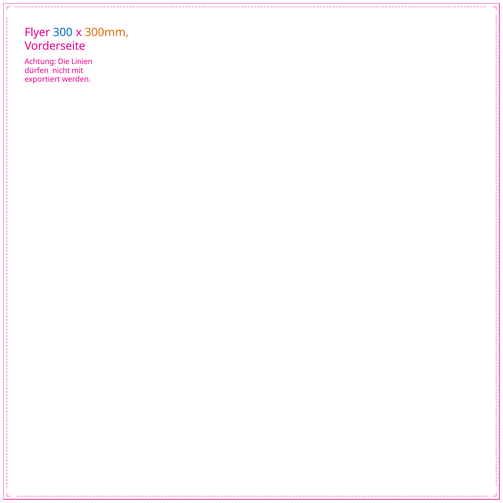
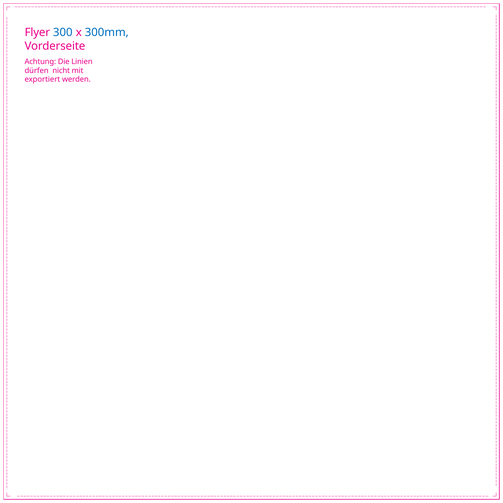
300mm colour: orange -> blue (107, 33)
